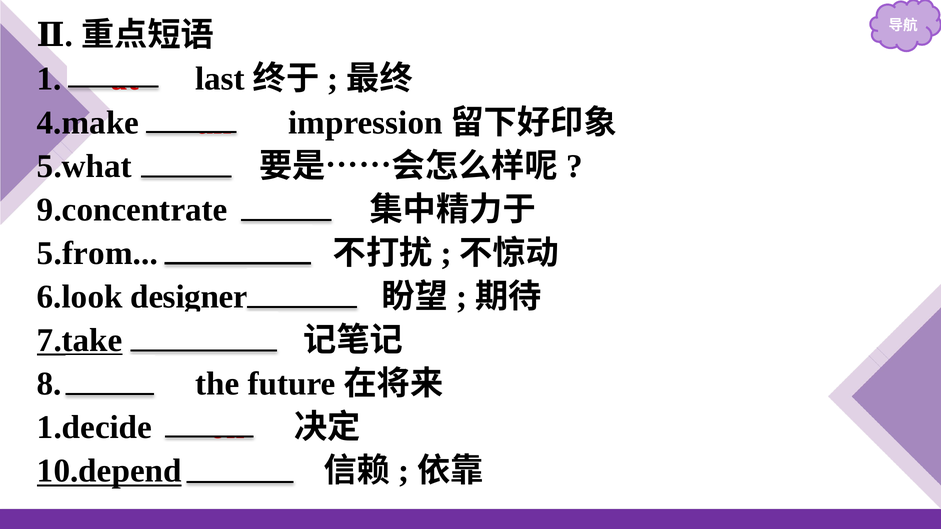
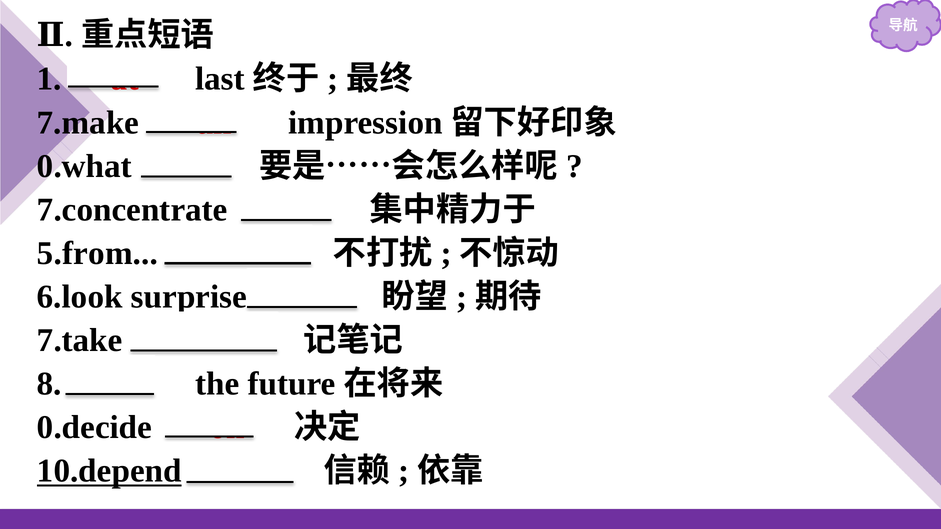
4.make: 4.make -> 7.make (88, 123)
5.what: 5.what -> 0.what (84, 166)
9.concentrate: 9.concentrate -> 7.concentrate (132, 210)
designer: designer -> surprise (189, 297)
7.take underline: present -> none (80, 340)
1.decide: 1.decide -> 0.decide (94, 428)
